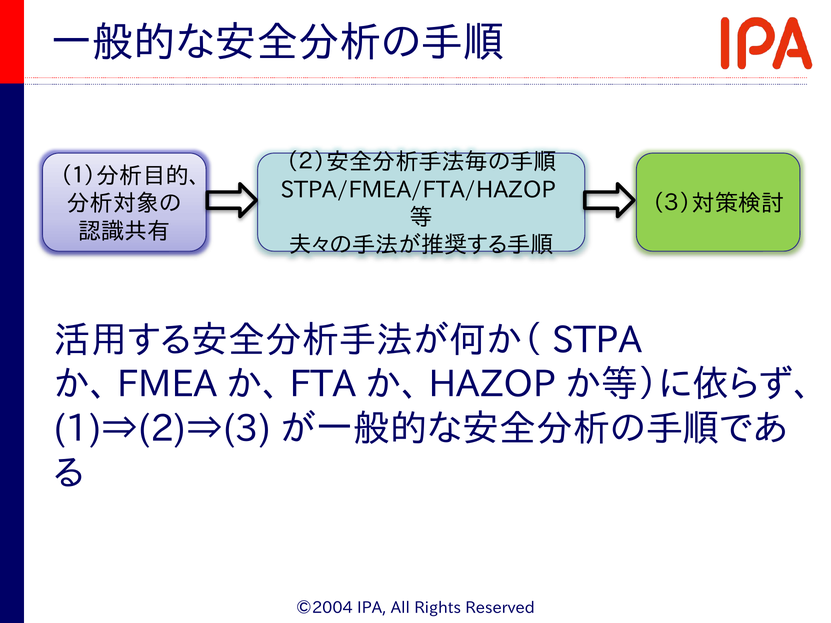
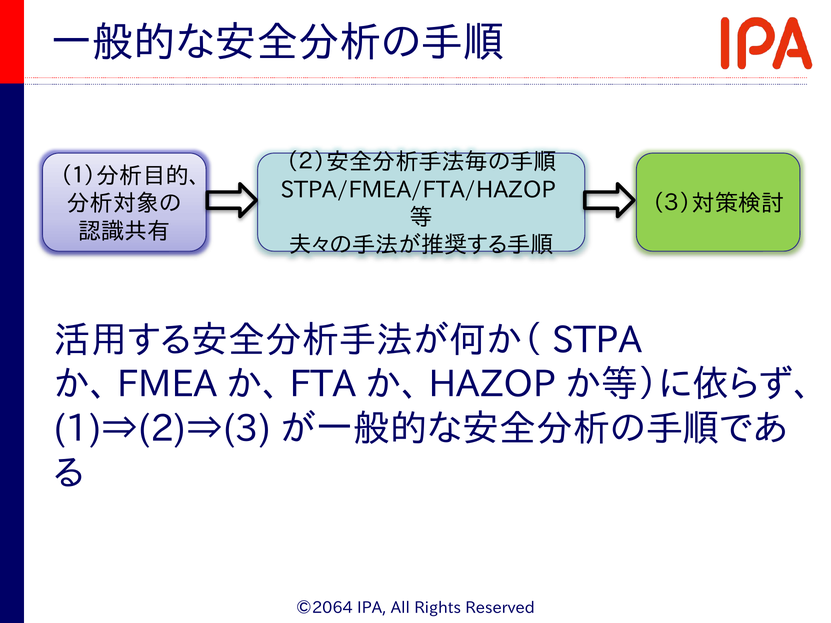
©2004: ©2004 -> ©2064 (324, 608)
